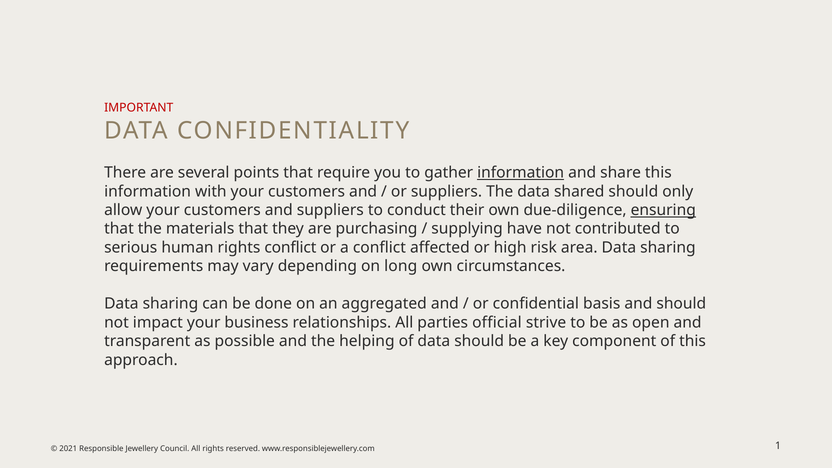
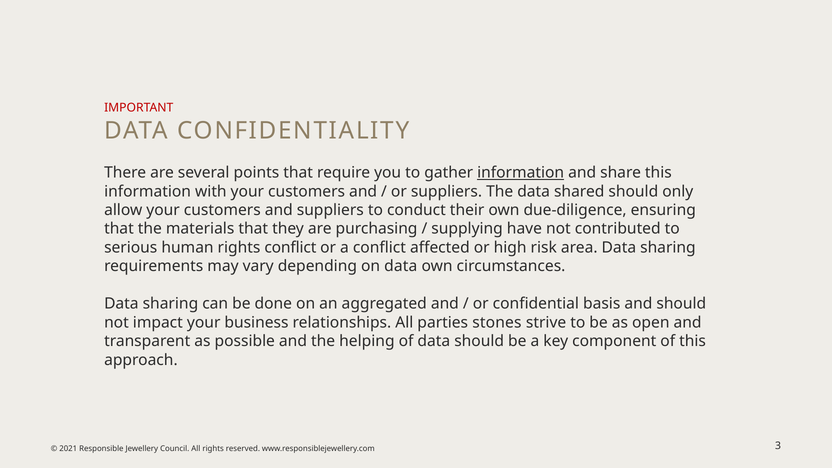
ensuring underline: present -> none (663, 210)
on long: long -> data (401, 266)
official: official -> stones (497, 322)
1: 1 -> 3 (778, 446)
